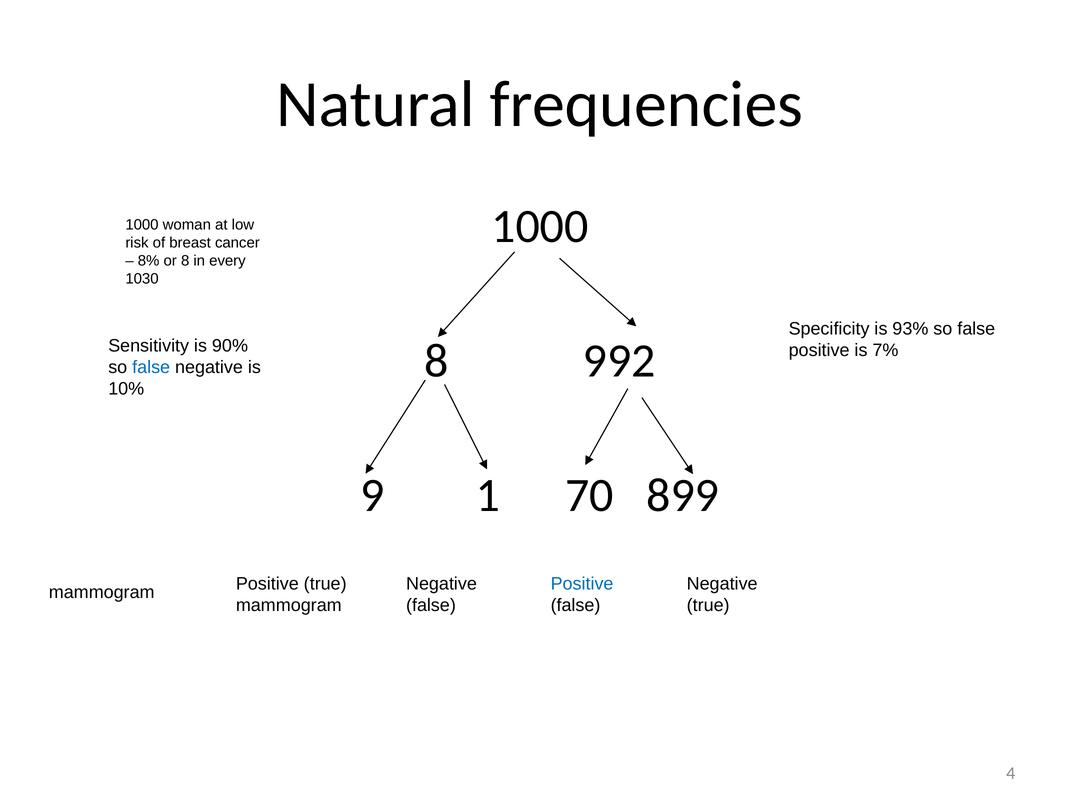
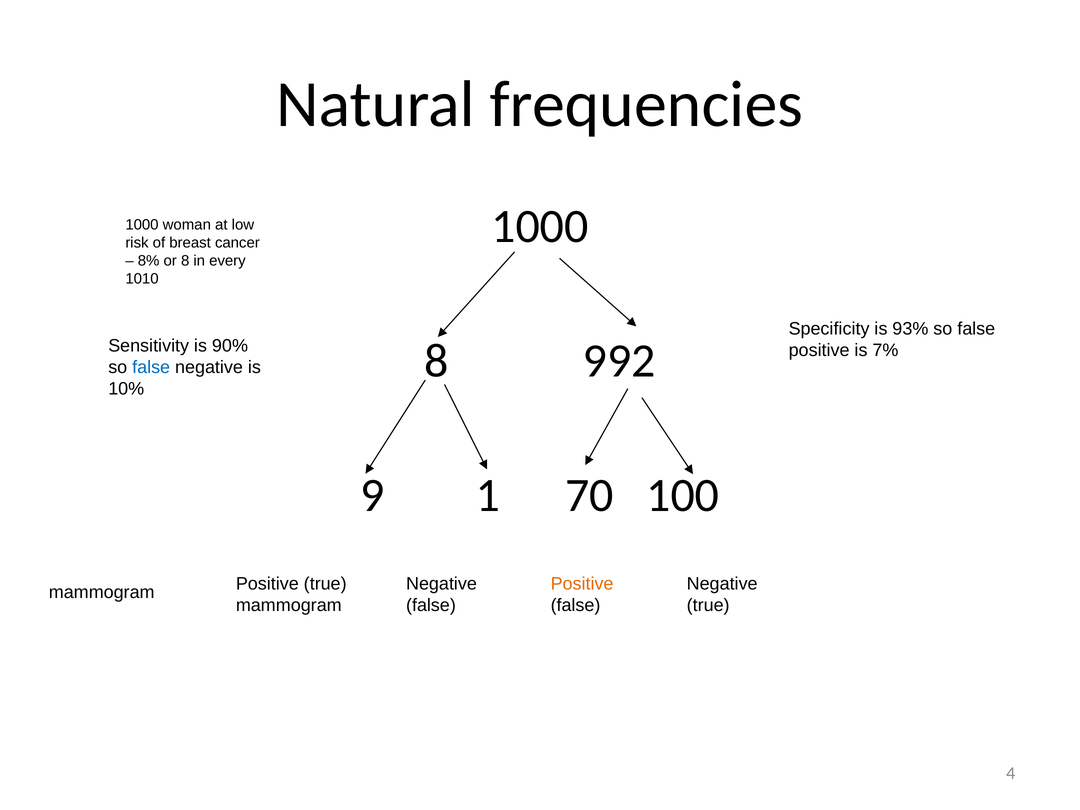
1030: 1030 -> 1010 (142, 279)
899: 899 -> 100 (683, 495)
Positive colour: blue -> orange (582, 584)
